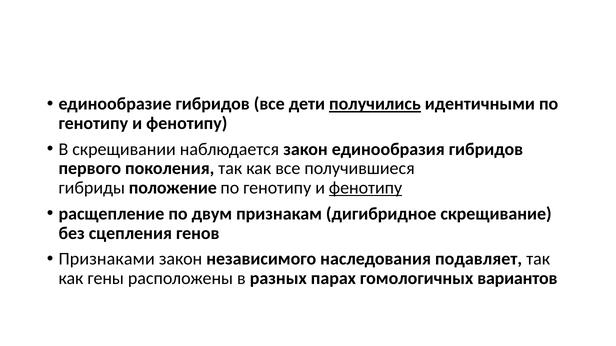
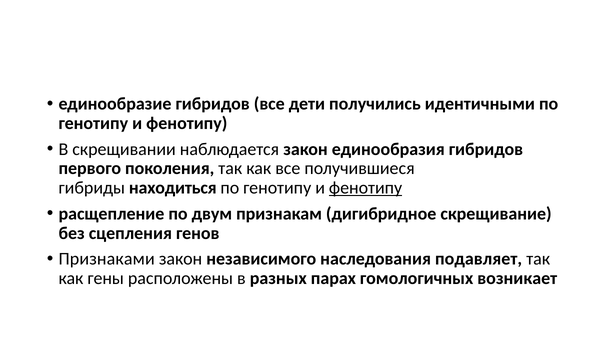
получились underline: present -> none (375, 104)
положение: положение -> находиться (173, 188)
вариантов: вариантов -> возникает (517, 279)
